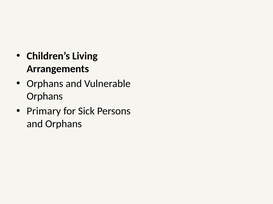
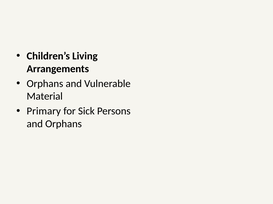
Orphans: Orphans -> Material (45, 97)
